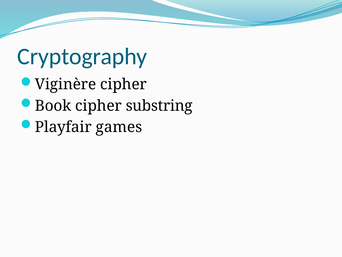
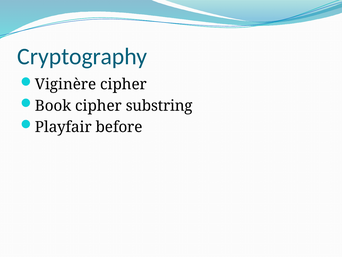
games: games -> before (119, 127)
